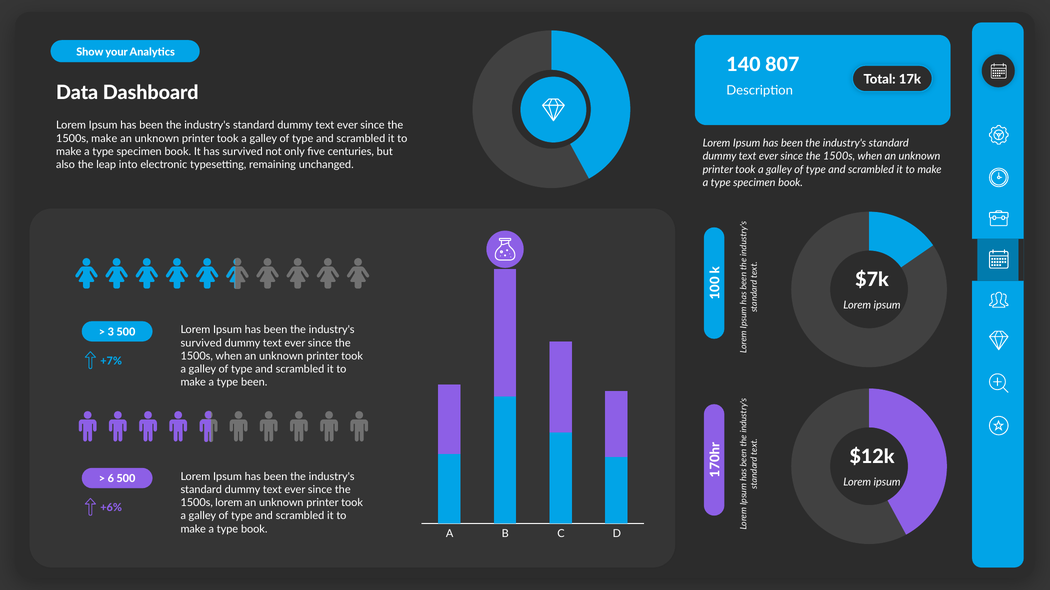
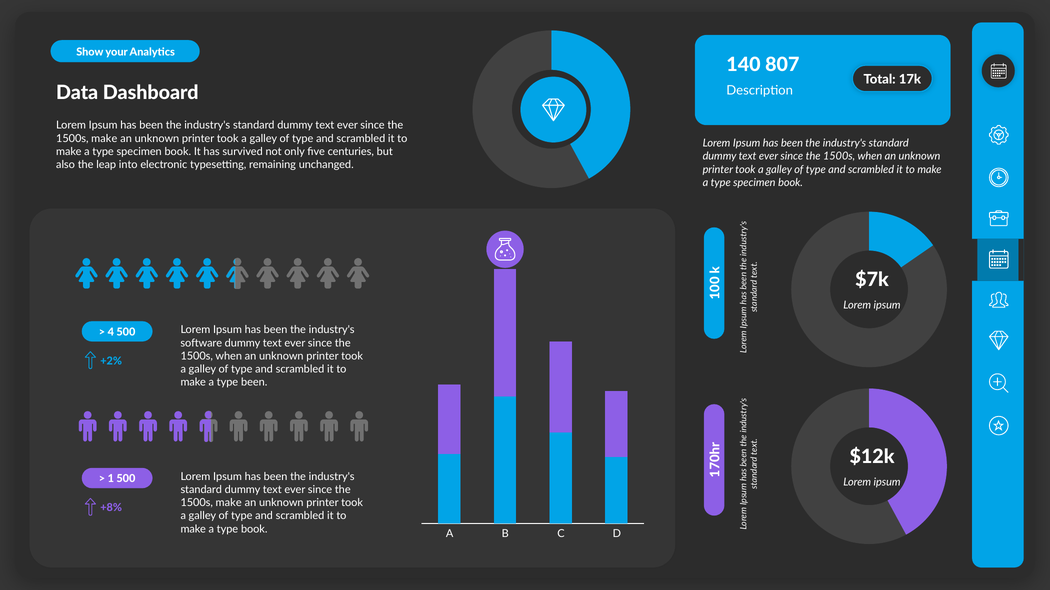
3: 3 -> 4 (111, 332)
survived: survived -> software (201, 343)
+7%: +7% -> +2% (111, 361)
6: 6 -> 1 (111, 479)
lorem: lorem -> make (229, 503)
+6%: +6% -> +8% (111, 508)
